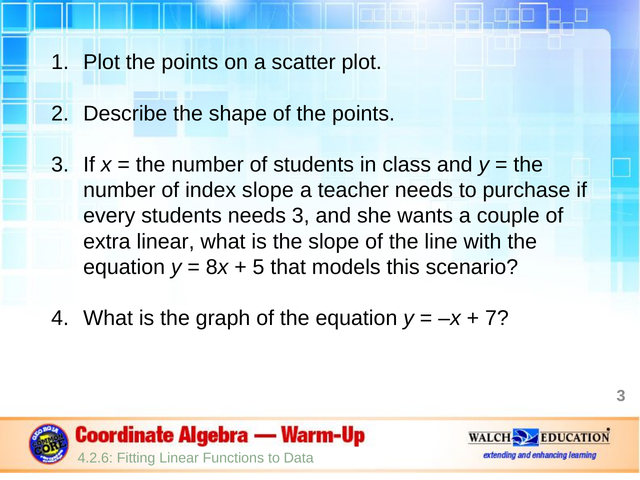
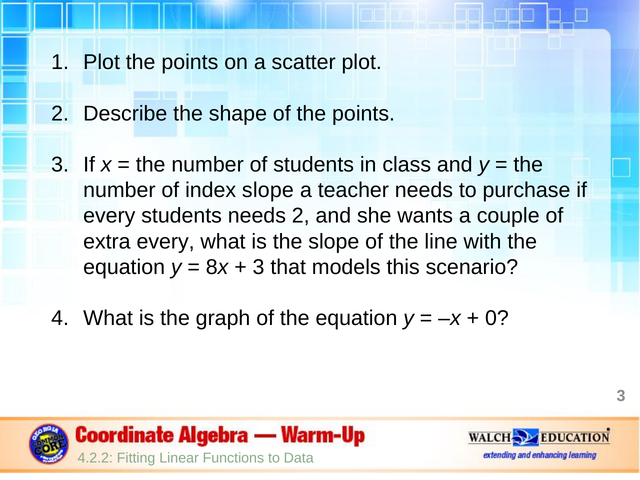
needs 3: 3 -> 2 (301, 216)
extra linear: linear -> every (166, 242)
5: 5 -> 3 (259, 267)
7: 7 -> 0 (497, 318)
4.2.6: 4.2.6 -> 4.2.2 (95, 458)
